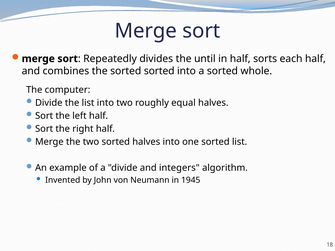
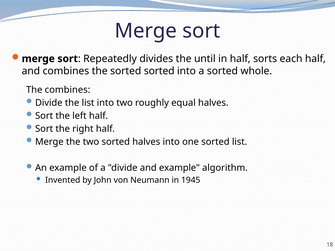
The computer: computer -> combines (67, 90)
and integers: integers -> example (179, 168)
